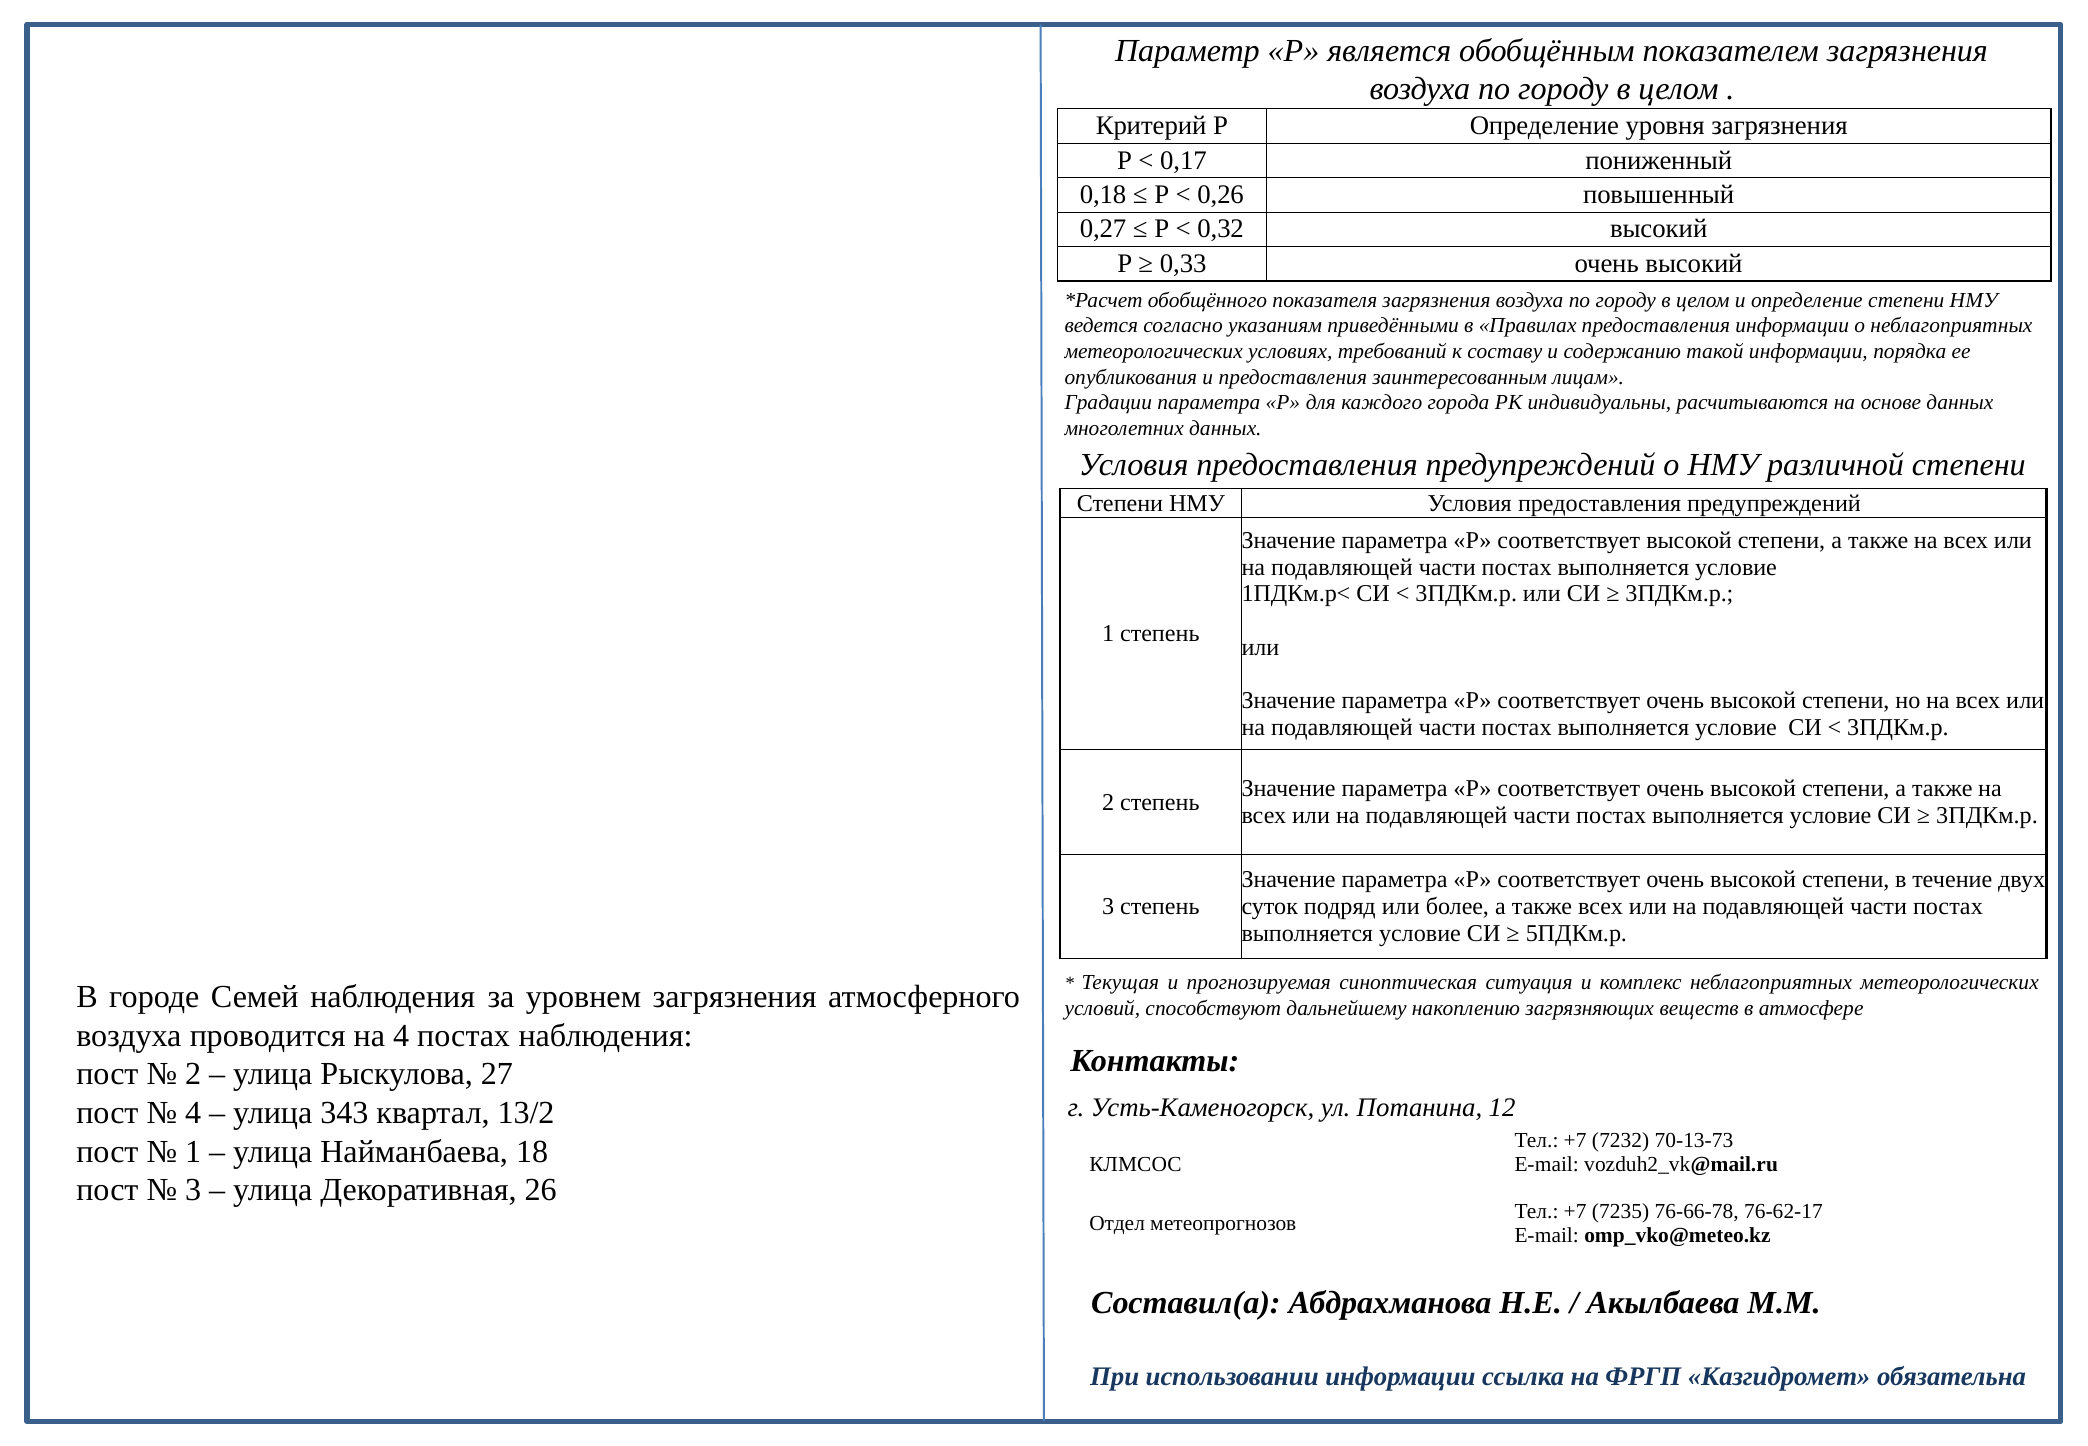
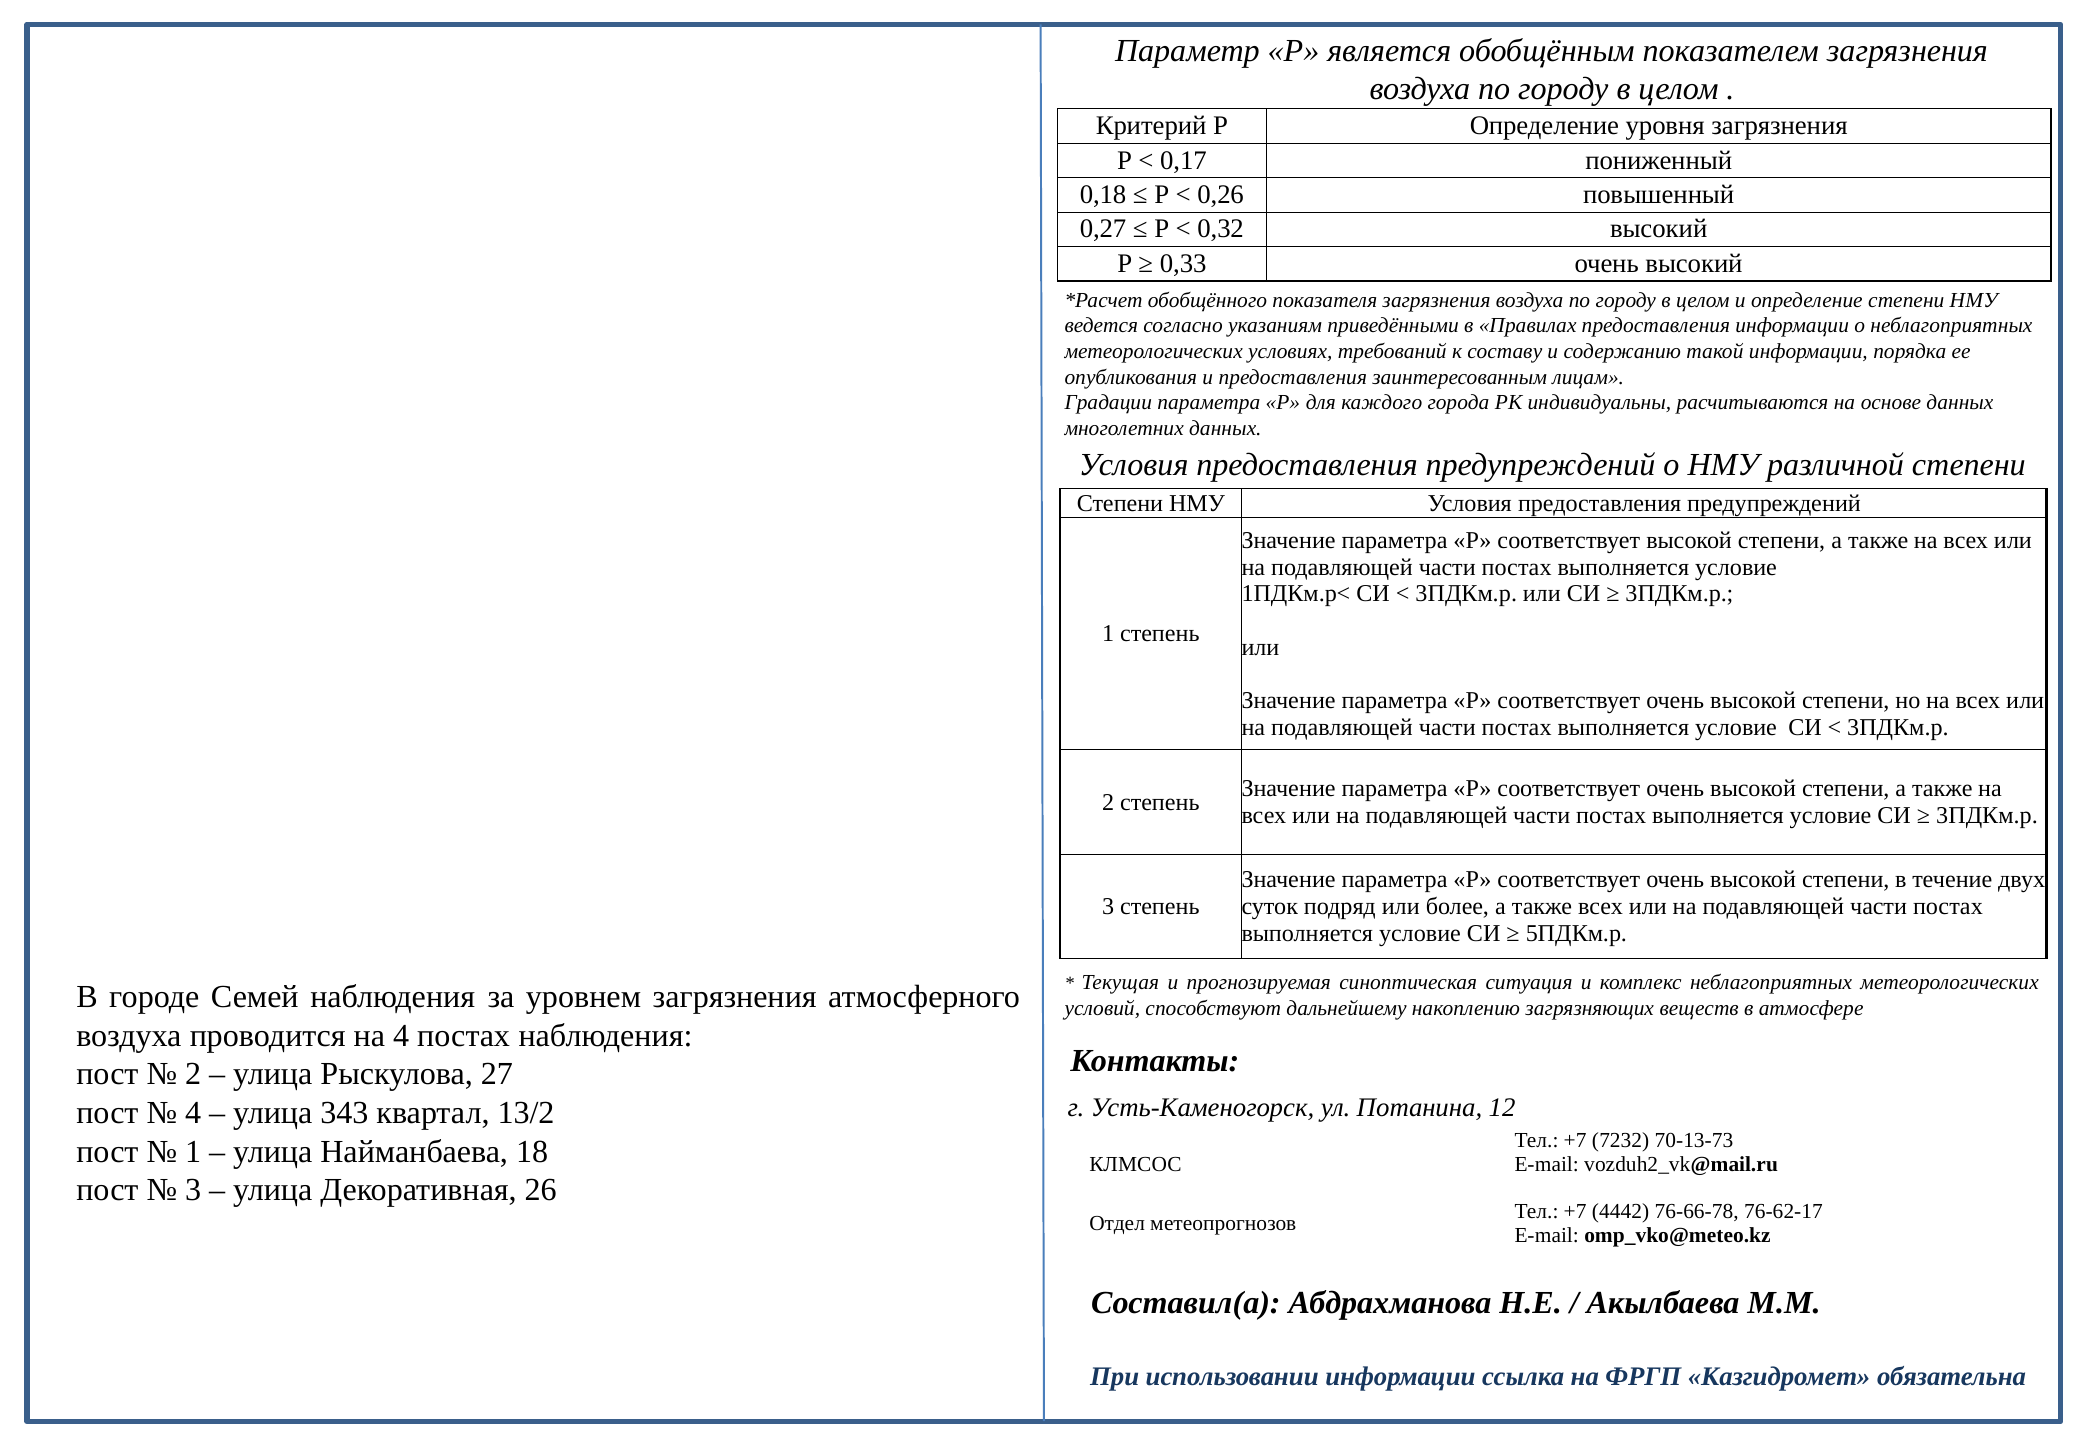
7235: 7235 -> 4442 (1621, 1211)
